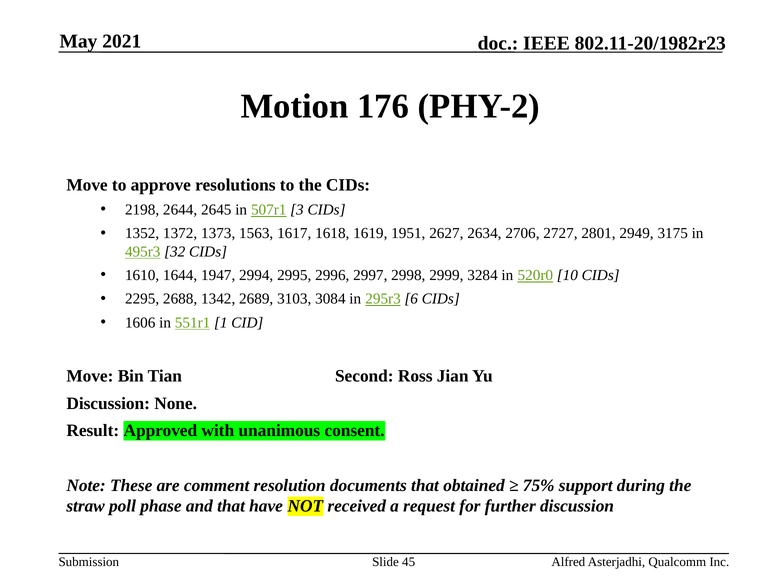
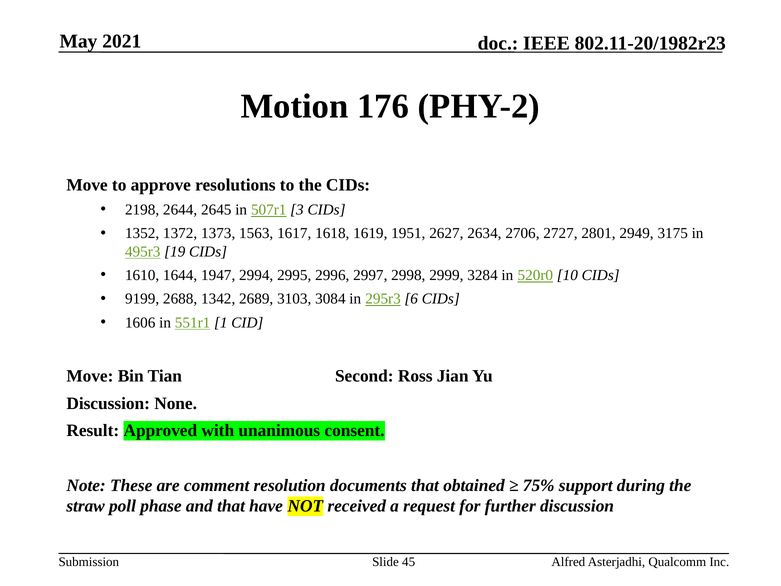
32: 32 -> 19 (175, 251)
2295: 2295 -> 9199 (142, 299)
